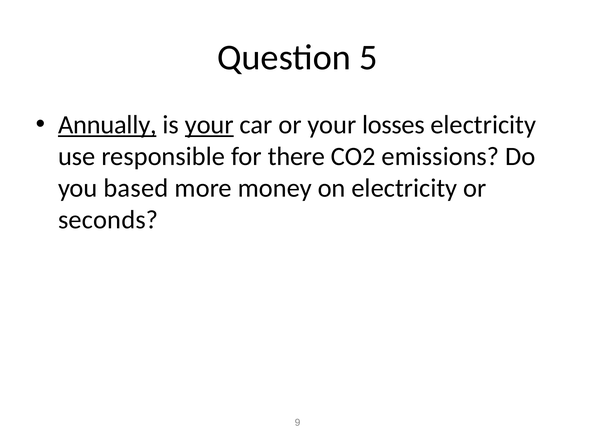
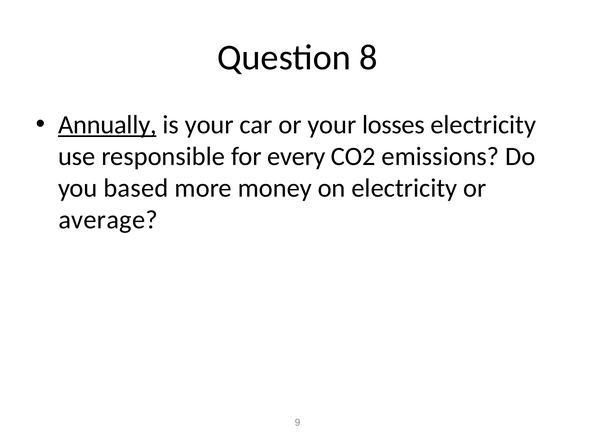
5: 5 -> 8 (368, 58)
your underline: present -> none (209, 125)
there: there -> every (296, 157)
seconds: seconds -> average (108, 220)
